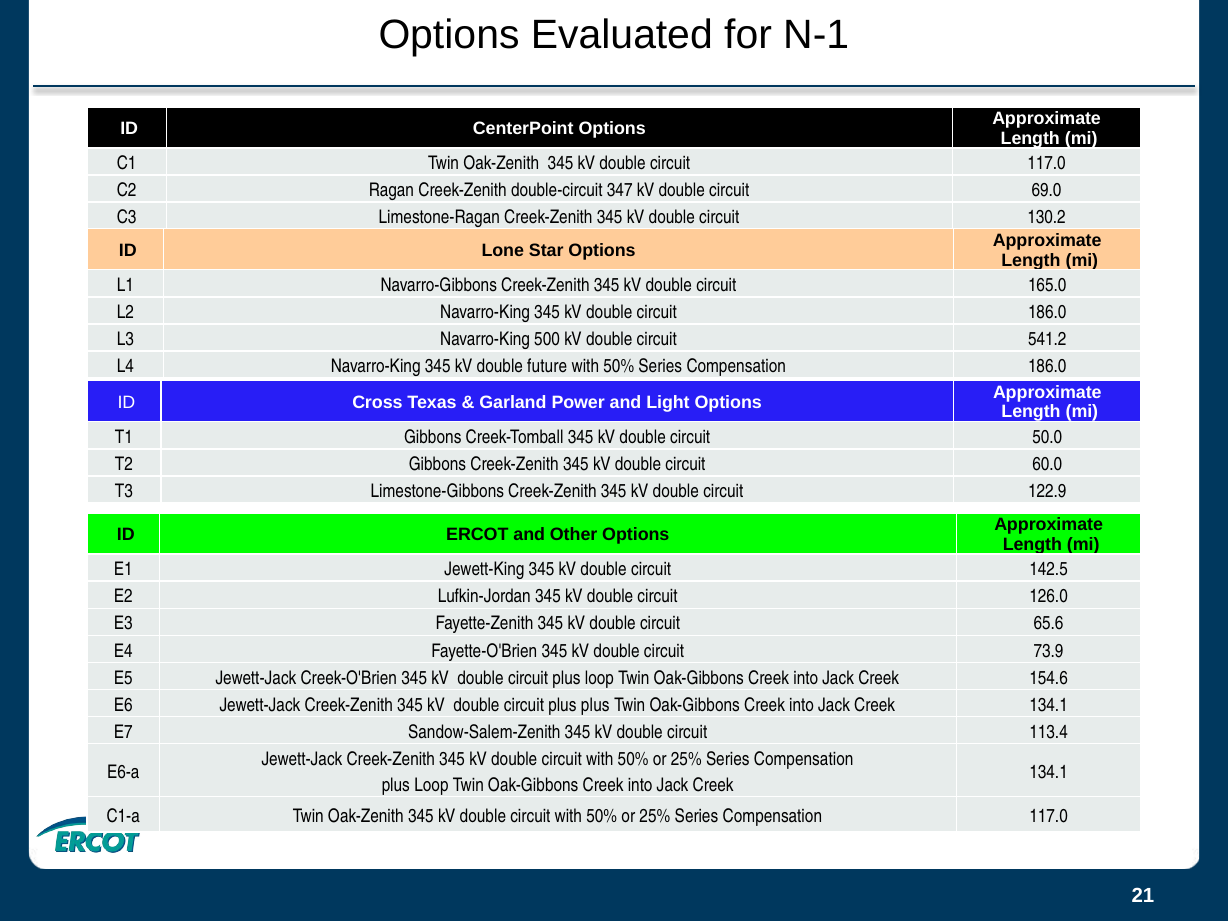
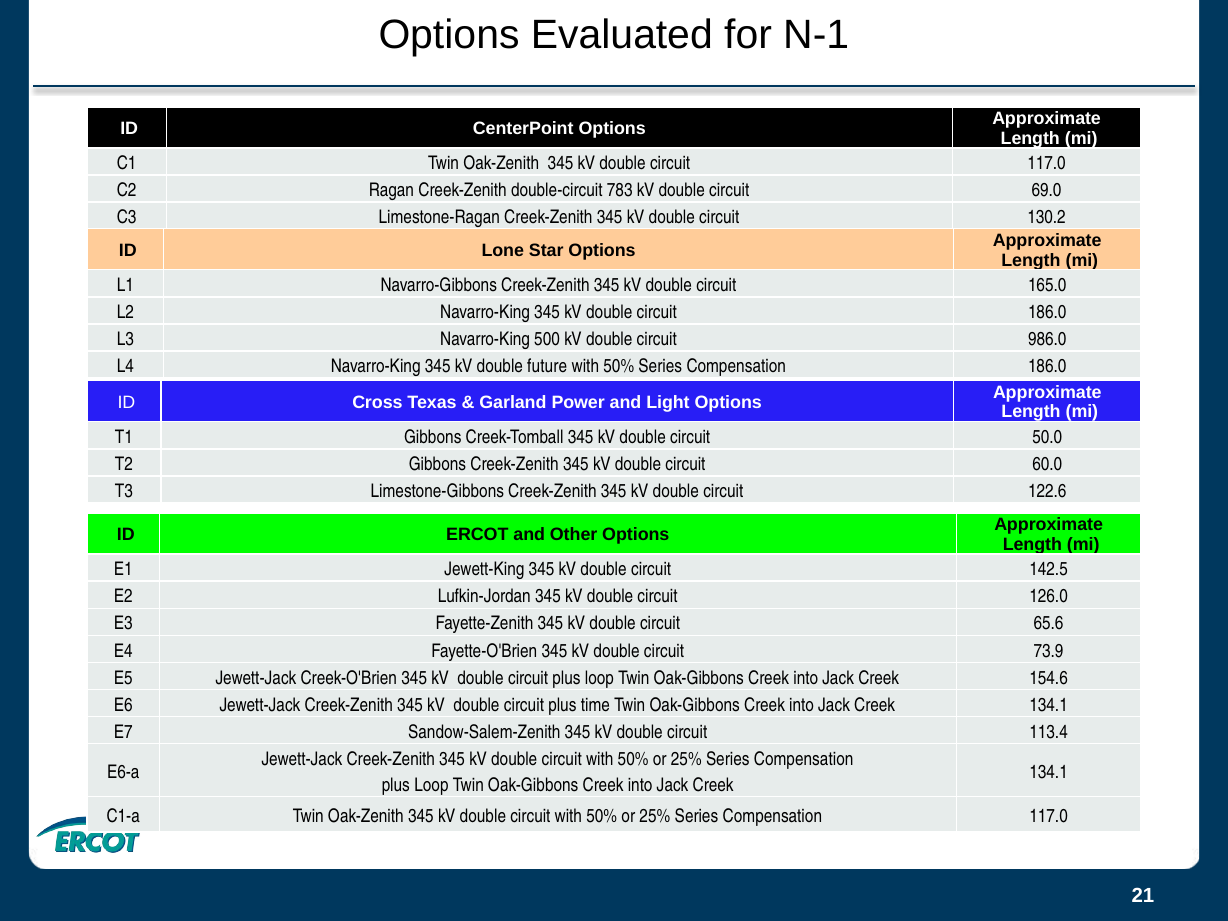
347: 347 -> 783 (620, 191)
541.2: 541.2 -> 986.0 (1047, 339)
122.9: 122.9 -> 122.6 (1047, 491)
plus plus: plus -> time (595, 705)
